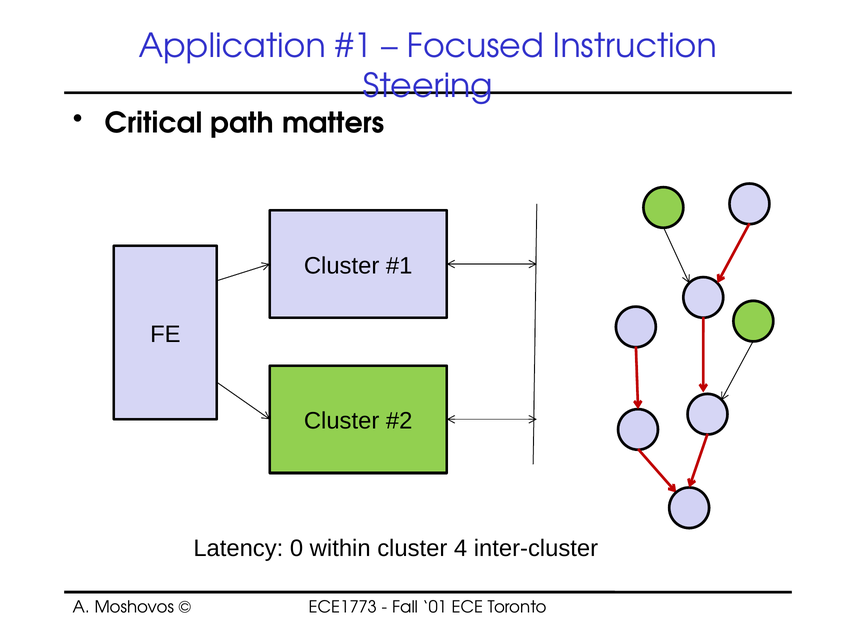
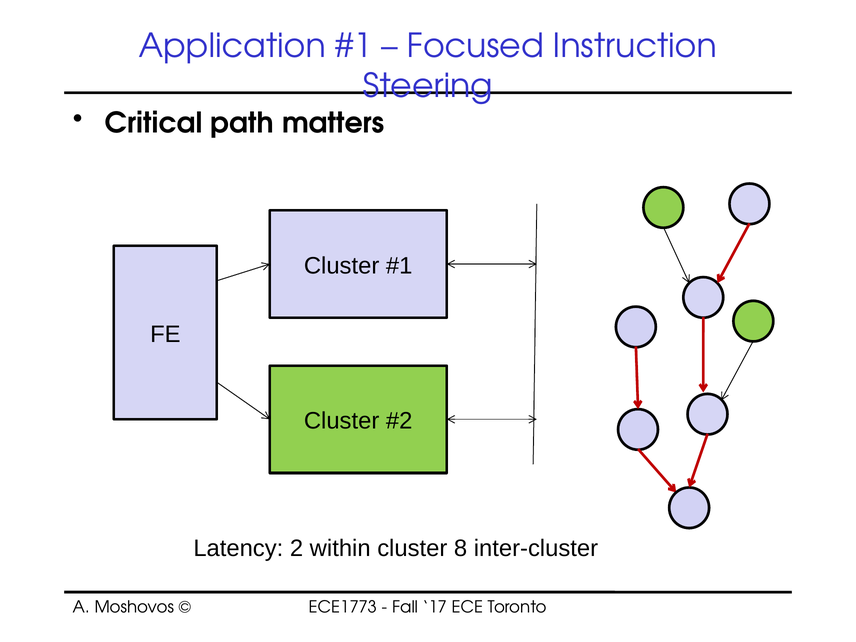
0: 0 -> 2 (297, 548)
4: 4 -> 8 (461, 548)
01: 01 -> 17 (435, 607)
